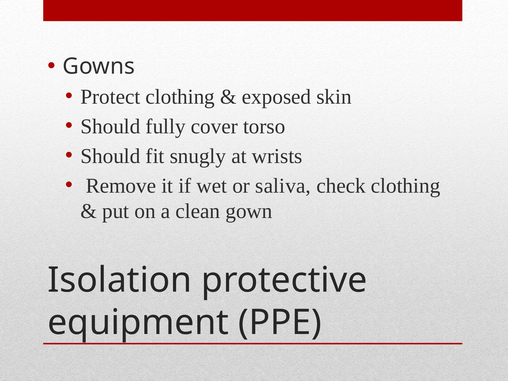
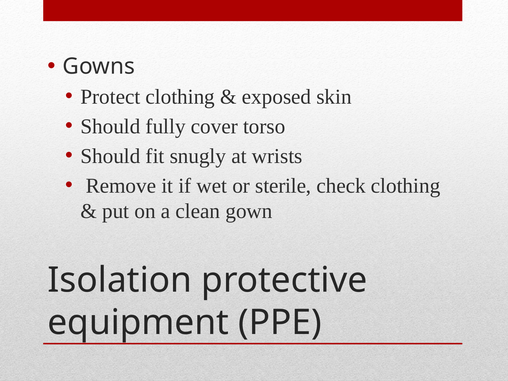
saliva: saliva -> sterile (283, 186)
